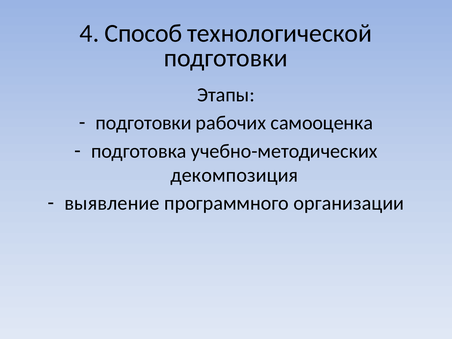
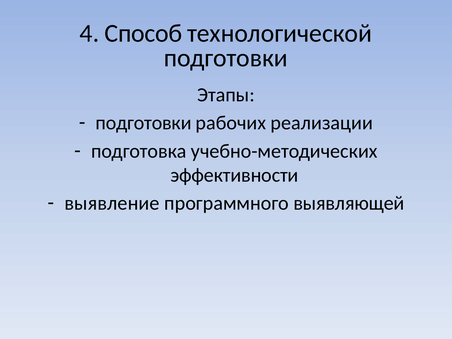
самооценка: самооценка -> реализации (322, 123)
декомпозиция: декомпозиция -> эффективности (234, 175)
организации: организации -> выявляющей (349, 203)
